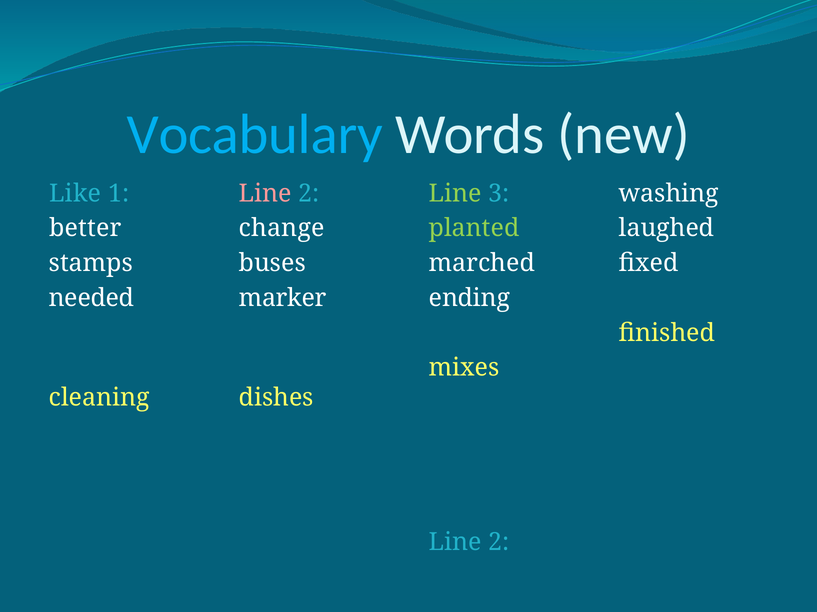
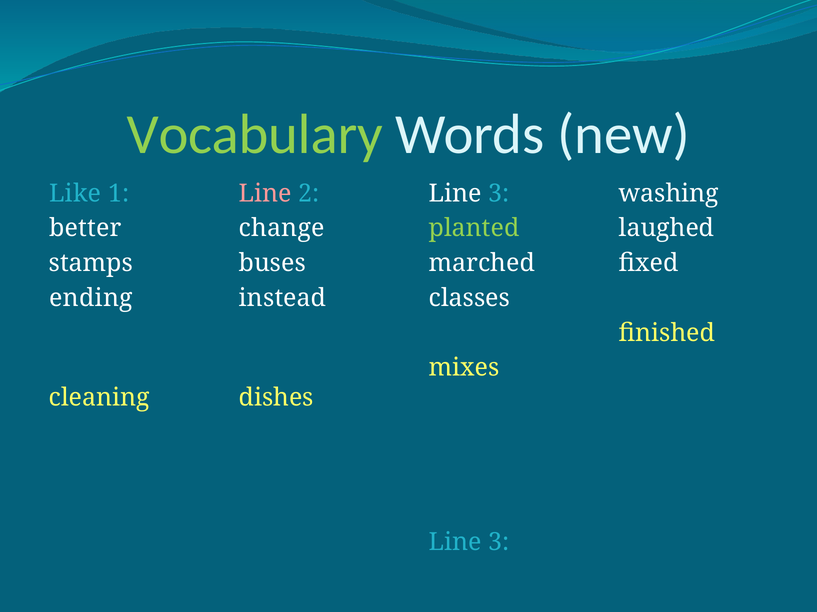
Vocabulary colour: light blue -> light green (255, 135)
Line colour: light green -> white (455, 194)
needed: needed -> ending (91, 298)
marker: marker -> instead (283, 298)
ending: ending -> classes (469, 298)
2: 2 -> 3 (499, 543)
